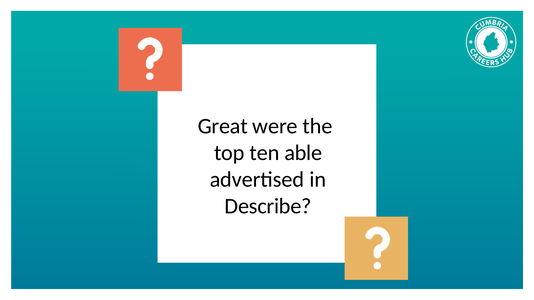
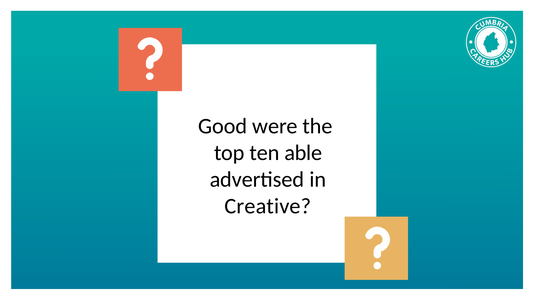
Great: Great -> Good (223, 126)
Describe: Describe -> Creative (268, 206)
